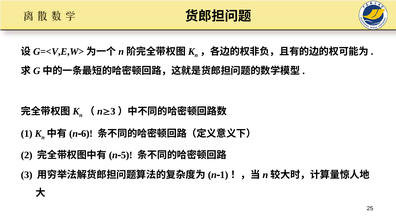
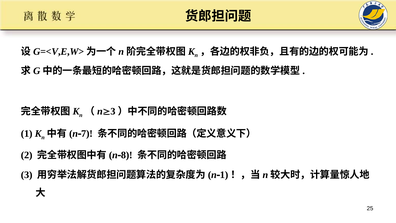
6: 6 -> 7 (87, 134)
5: 5 -> 8 (127, 155)
